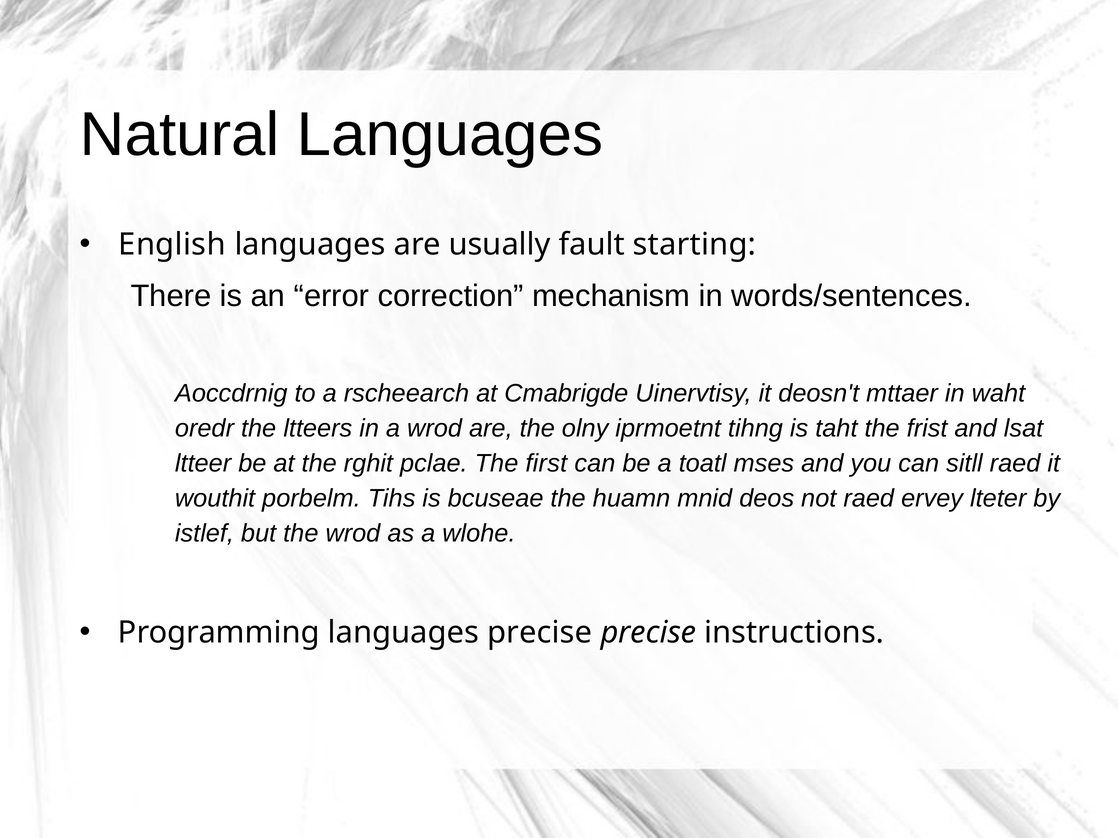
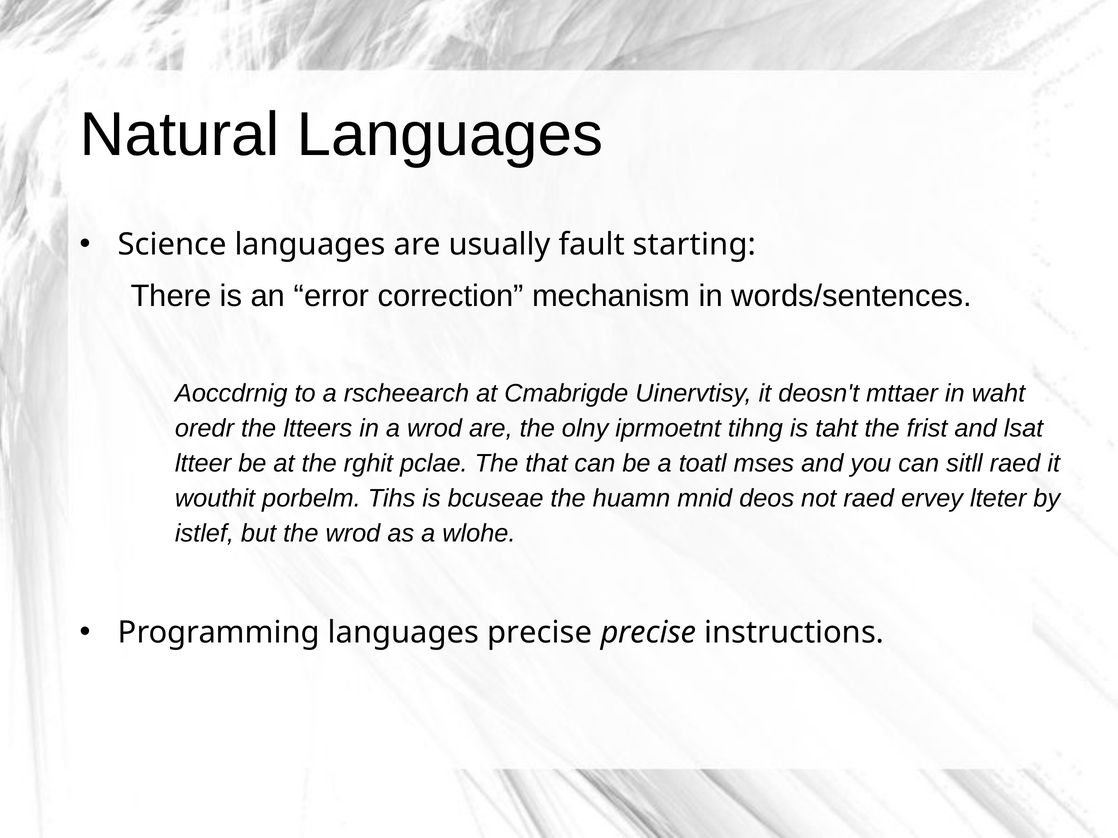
English: English -> Science (172, 245)
first: first -> that (546, 464)
